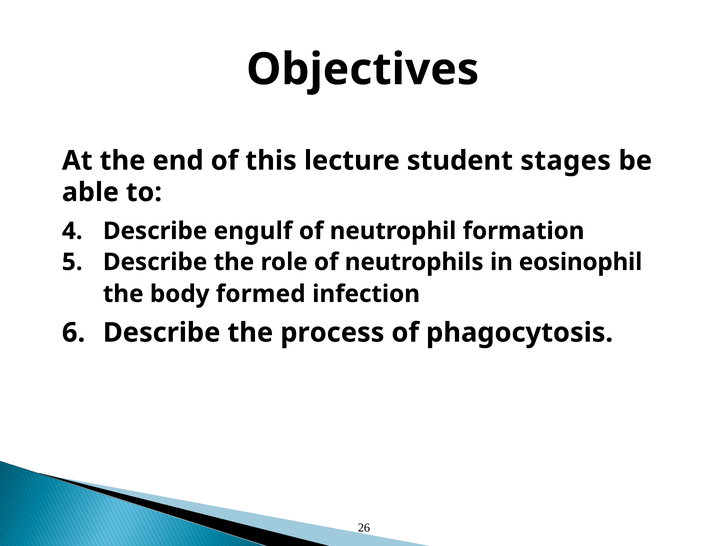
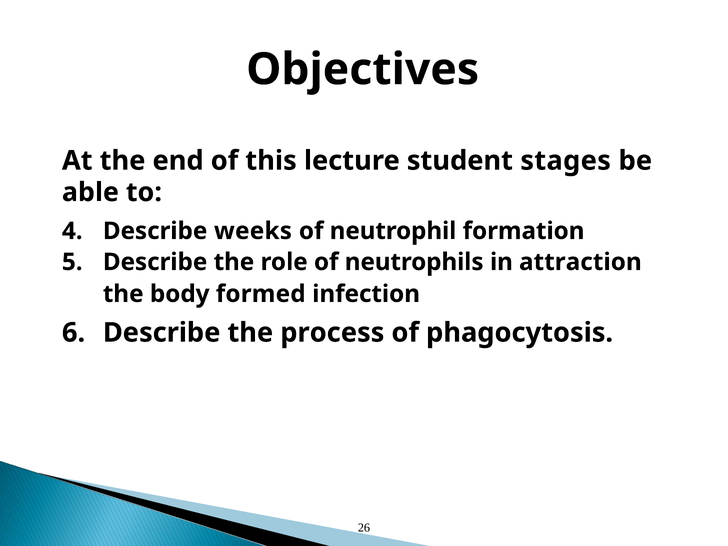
engulf: engulf -> weeks (253, 231)
eosinophil: eosinophil -> attraction (580, 262)
